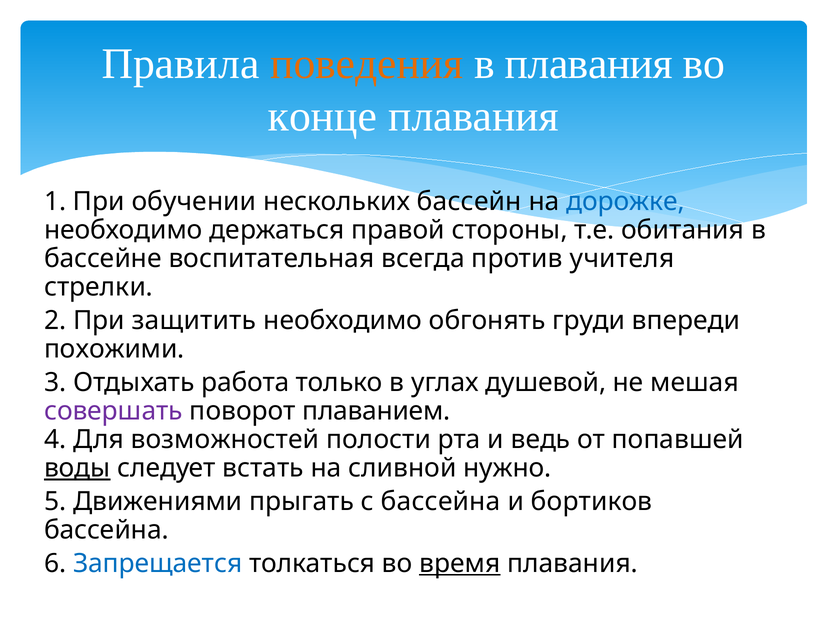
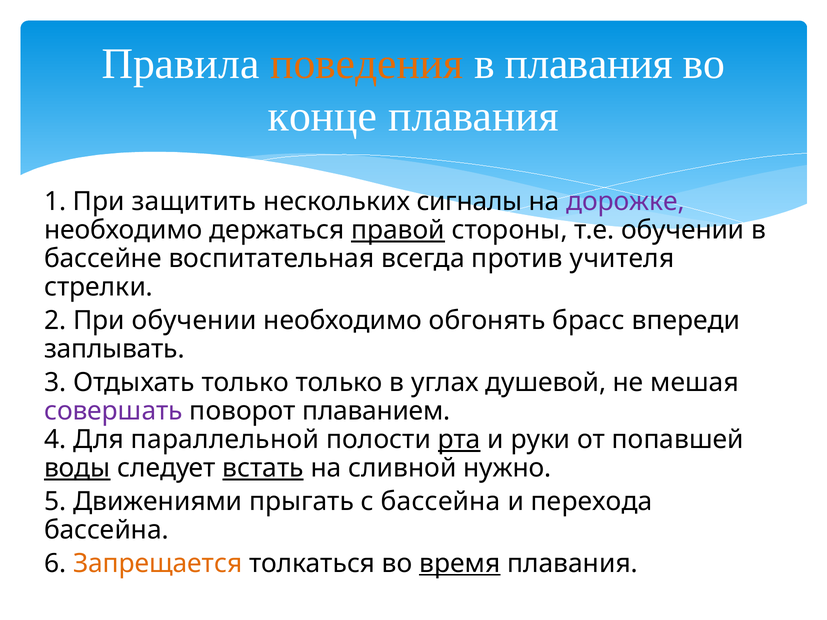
обучении: обучении -> защитить (194, 202)
бассейн: бассейн -> сигналы (469, 202)
дорожке colour: blue -> purple (625, 202)
правой underline: none -> present (398, 230)
т.е обитания: обитания -> обучении (683, 230)
При защитить: защитить -> обучении (194, 321)
груди: груди -> брасс (589, 321)
похожими: похожими -> заплывать (114, 349)
Отдыхать работа: работа -> только (245, 383)
возможностей: возможностей -> параллельной (225, 440)
рта underline: none -> present (459, 440)
ведь: ведь -> руки (541, 440)
встать underline: none -> present (263, 468)
бортиков: бортиков -> перехода (592, 502)
Запрещается colour: blue -> orange (158, 564)
